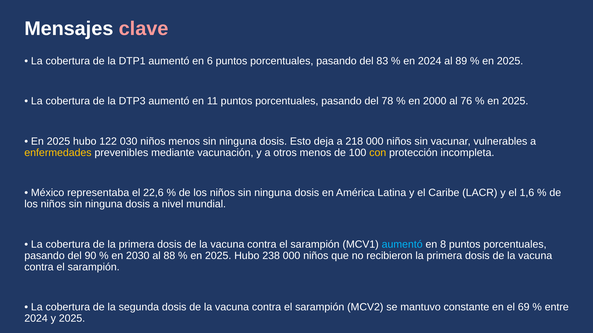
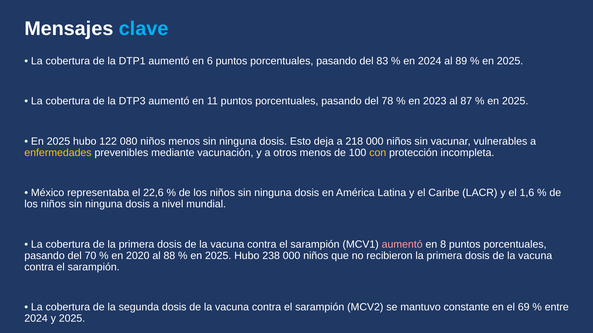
clave colour: pink -> light blue (144, 29)
2000: 2000 -> 2023 (435, 101)
76: 76 -> 87 (466, 101)
030: 030 -> 080 (129, 142)
aumentó colour: light blue -> pink (402, 245)
90: 90 -> 70 (90, 256)
2030: 2030 -> 2020 (138, 256)
